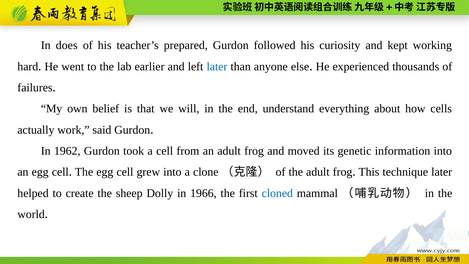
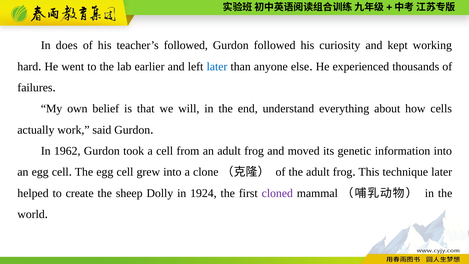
teacher’s prepared: prepared -> followed (186, 45)
1966: 1966 -> 1924 (203, 193)
cloned colour: blue -> purple (277, 193)
